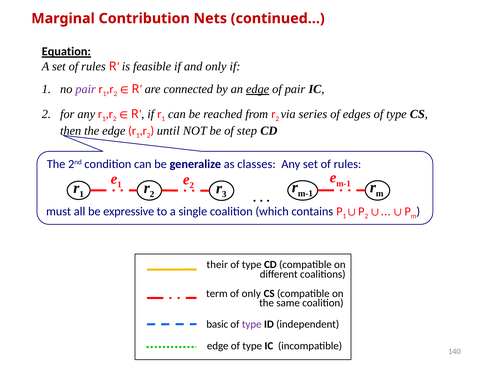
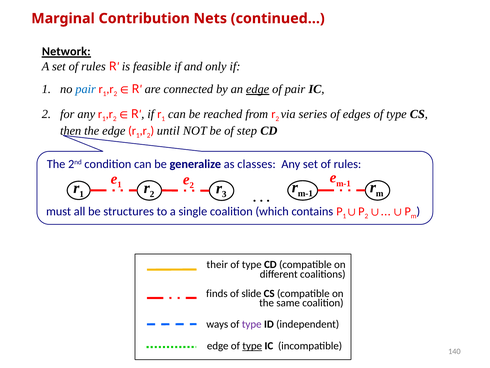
Equation: Equation -> Network (66, 51)
pair colour: purple -> blue (86, 89)
expressive: expressive -> structures (129, 211)
term: term -> finds (217, 293)
of only: only -> slide (251, 293)
basic: basic -> ways (217, 324)
type underline: none -> present (252, 345)
